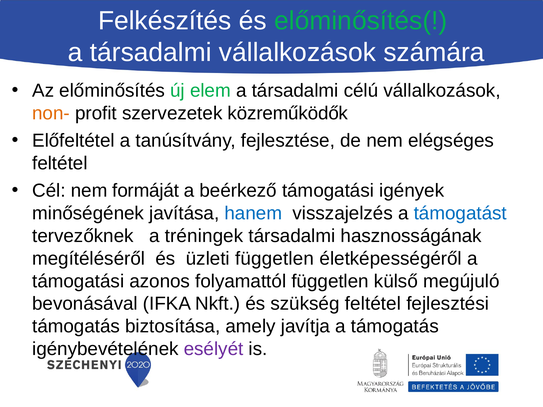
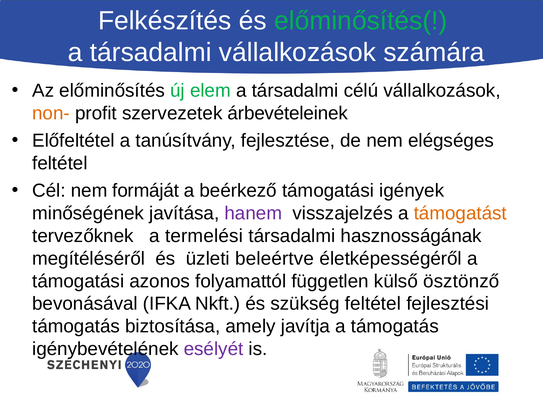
közreműködők: közreműködők -> árbevételeinek (288, 113)
hanem colour: blue -> purple (253, 213)
támogatást colour: blue -> orange (460, 213)
tréningek: tréningek -> termelési (204, 236)
üzleti független: független -> beleértve (275, 259)
megújuló: megújuló -> ösztönző (461, 281)
